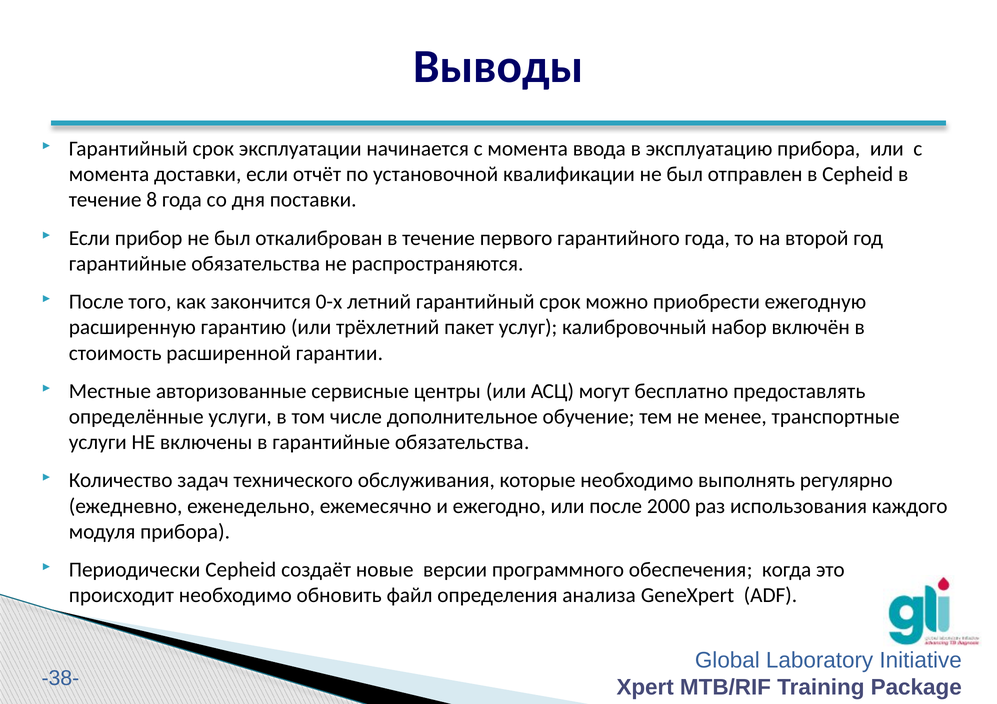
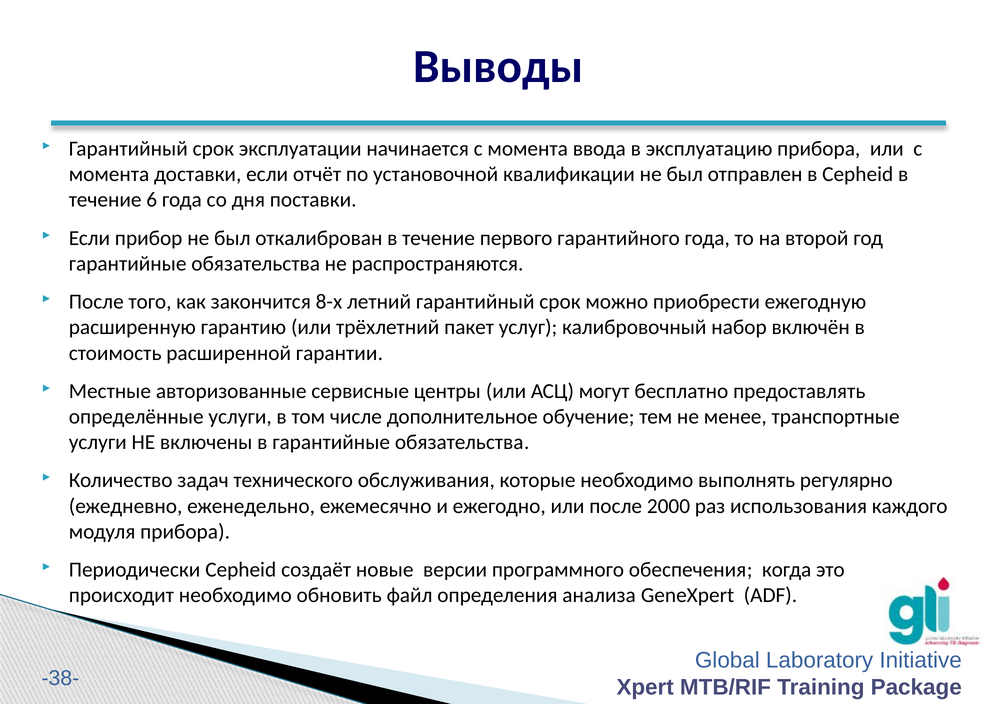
8: 8 -> 6 (152, 200)
0-х: 0-х -> 8-х (329, 302)
